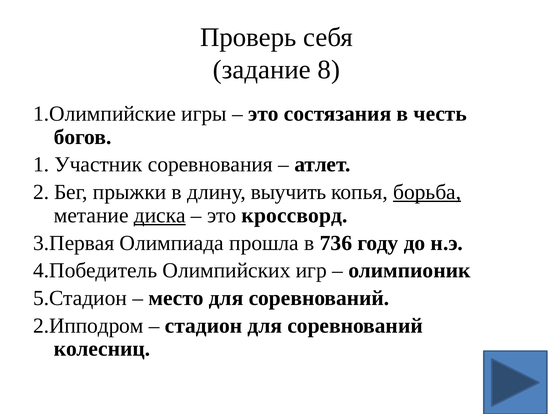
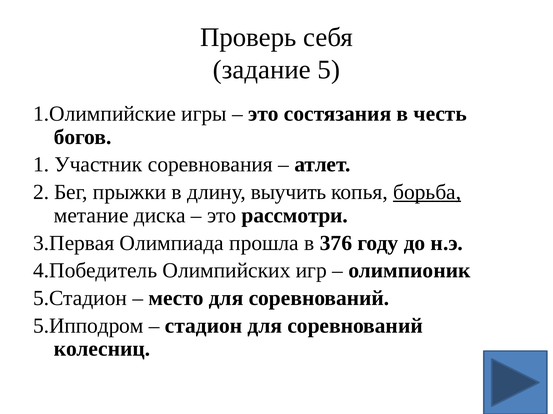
8: 8 -> 5 (329, 70)
диска underline: present -> none (160, 216)
кроссворд: кроссворд -> рассмотри (295, 216)
736: 736 -> 376 (336, 243)
2.Ипподром: 2.Ипподром -> 5.Ипподром (88, 326)
